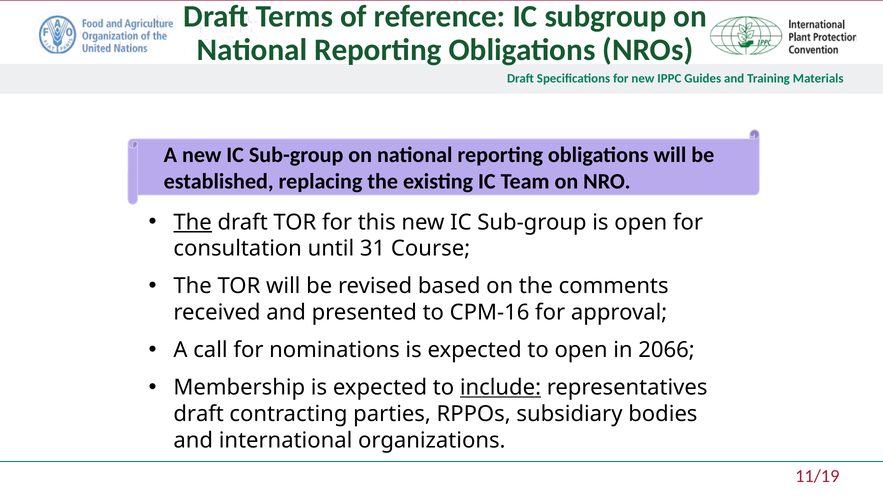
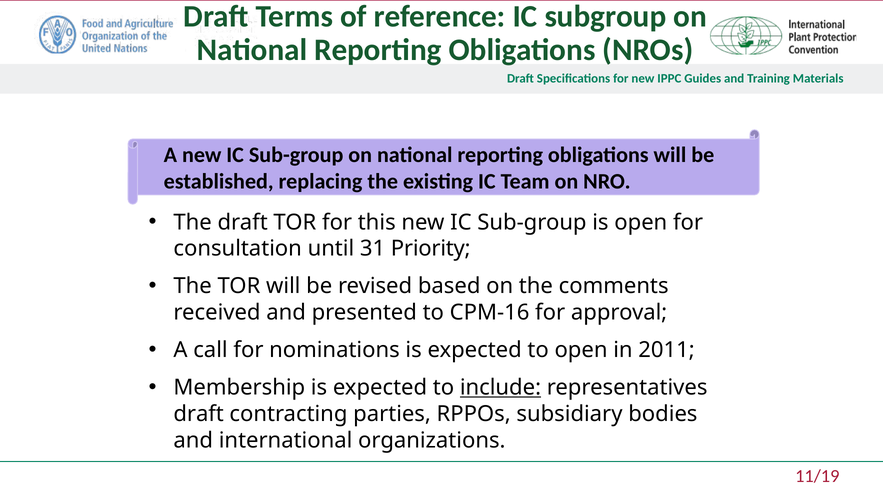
The underline: present -> none (193, 223)
Course: Course -> Priority (431, 249)
2066: 2066 -> 2011 (667, 351)
